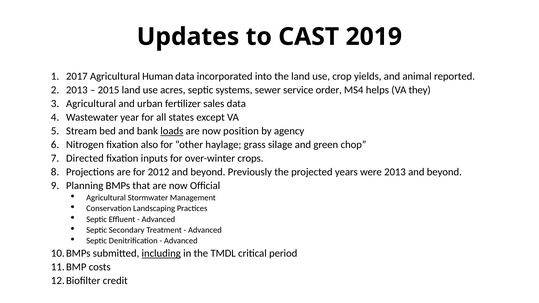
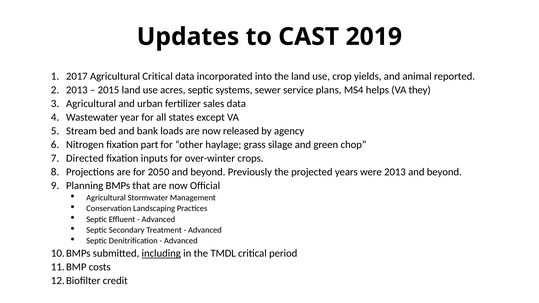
Agricultural Human: Human -> Critical (158, 76)
order: order -> plans (329, 90)
loads underline: present -> none (172, 131)
position: position -> released (241, 131)
also: also -> part (149, 145)
2012: 2012 -> 2050 (159, 172)
